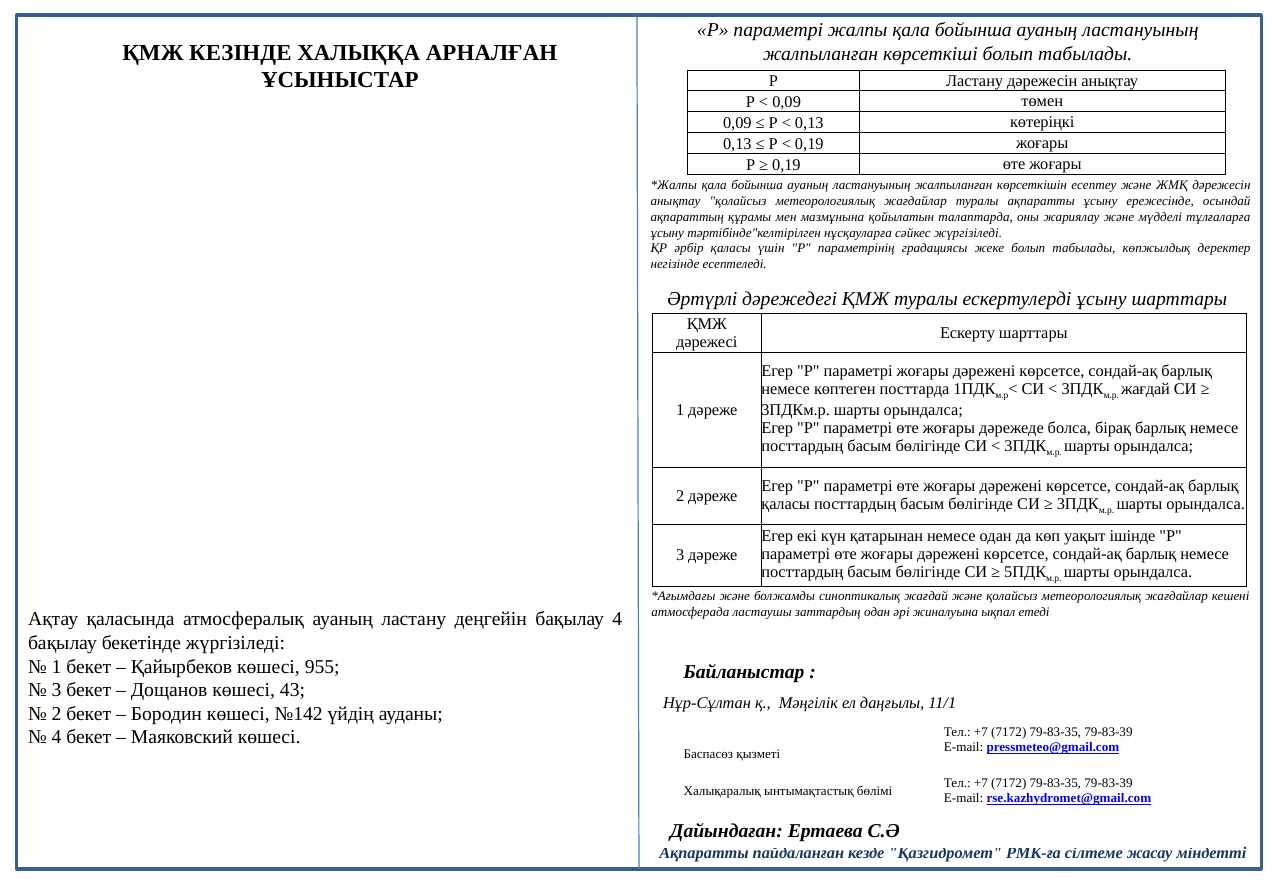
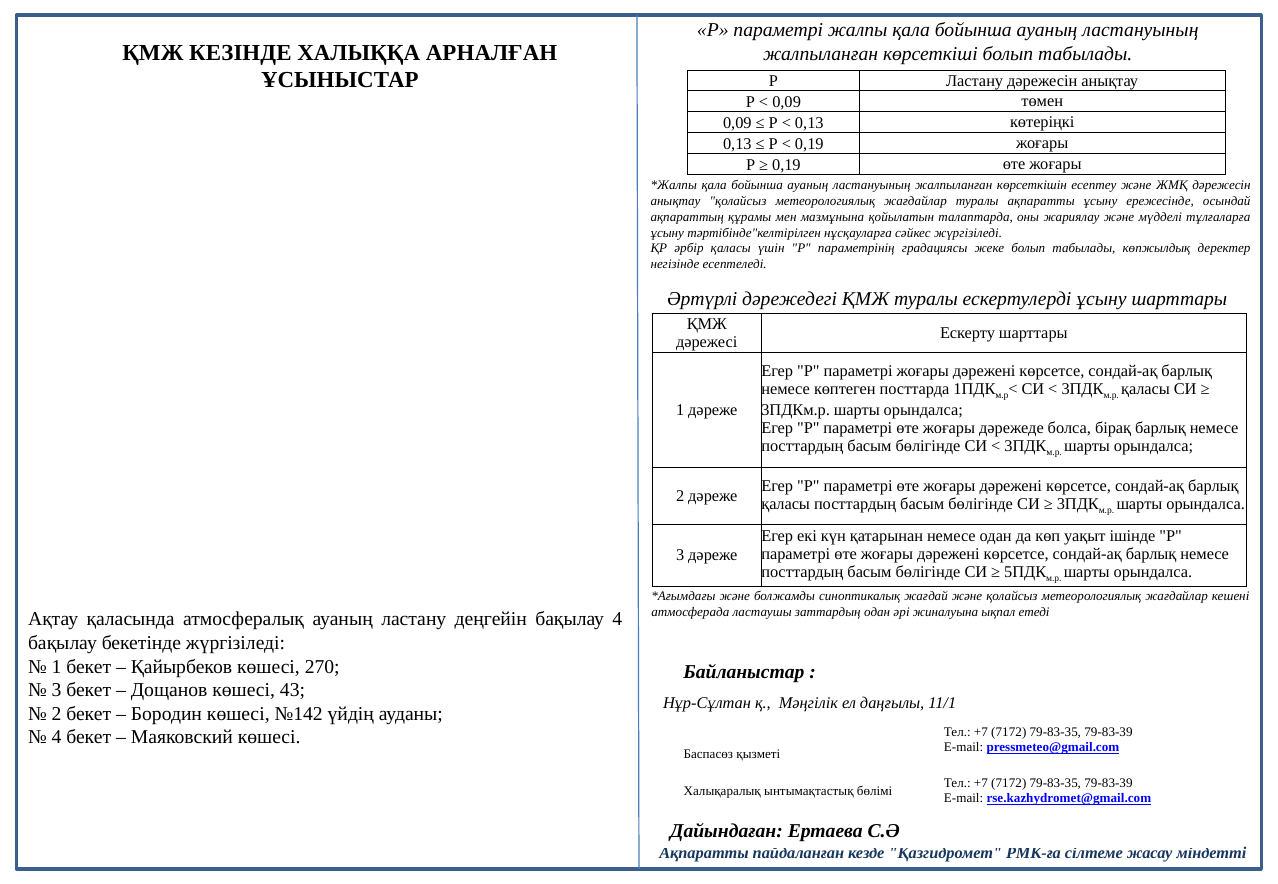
жағдай: жағдай -> қаласы (1146, 390)
955: 955 -> 270 (322, 667)
